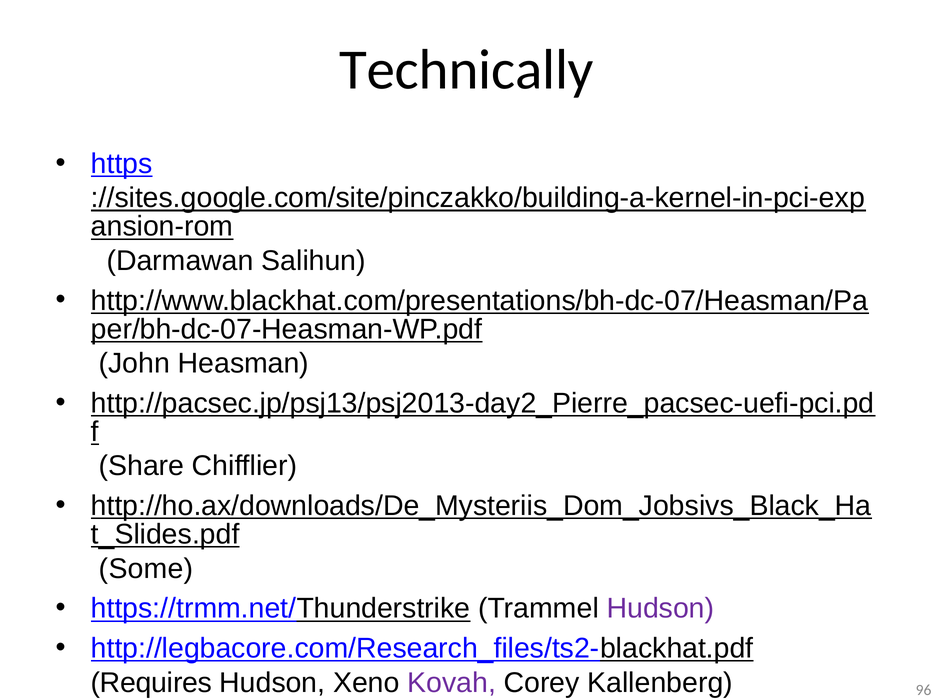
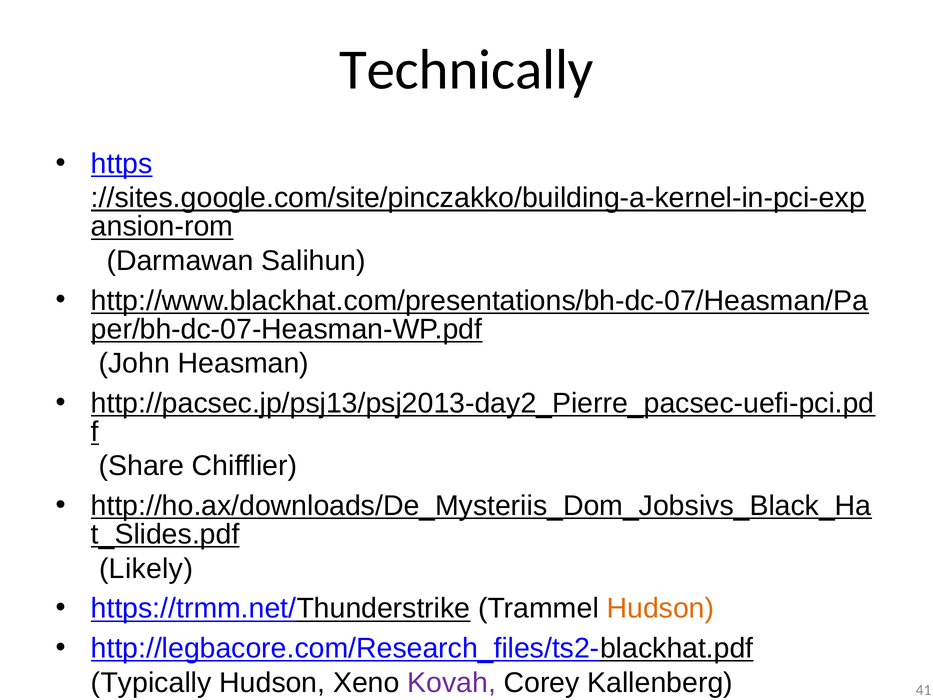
Some: Some -> Likely (146, 568)
Hudson colour: purple -> orange (660, 608)
Requires: Requires -> Typically (151, 682)
96: 96 -> 41 (924, 690)
